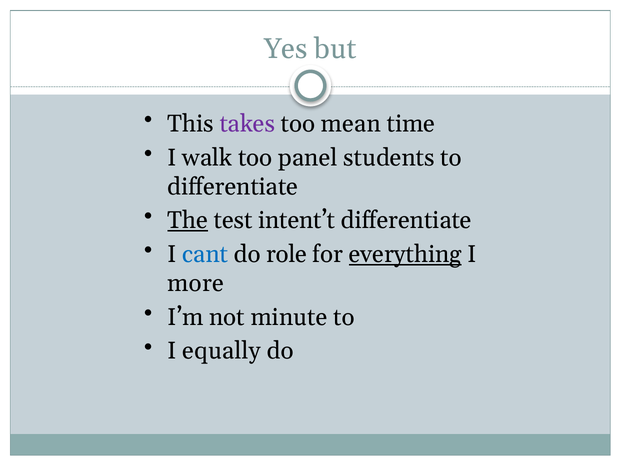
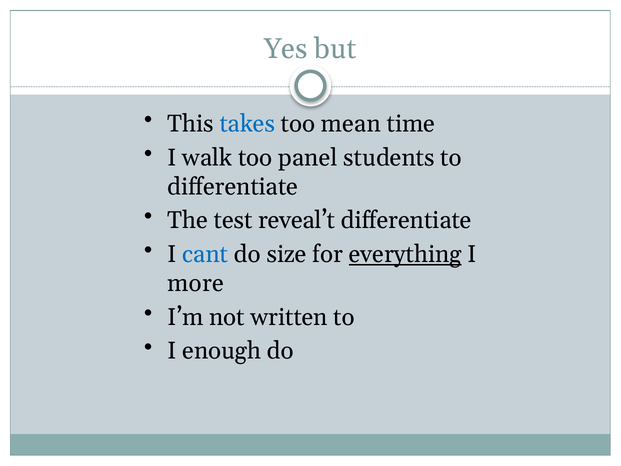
takes colour: purple -> blue (247, 124)
The underline: present -> none (188, 220)
intent’t: intent’t -> reveal’t (297, 220)
role: role -> size (287, 254)
minute: minute -> written (289, 317)
equally: equally -> enough (222, 351)
